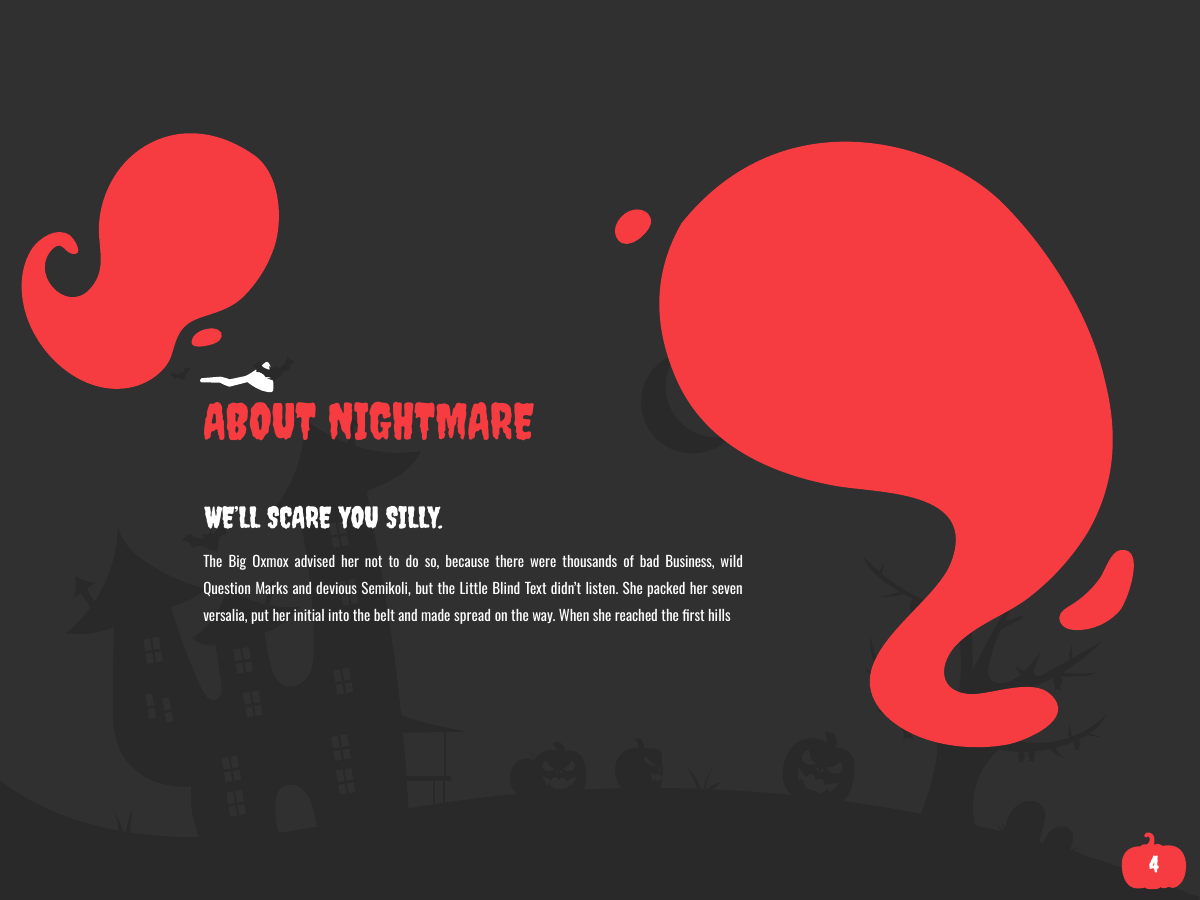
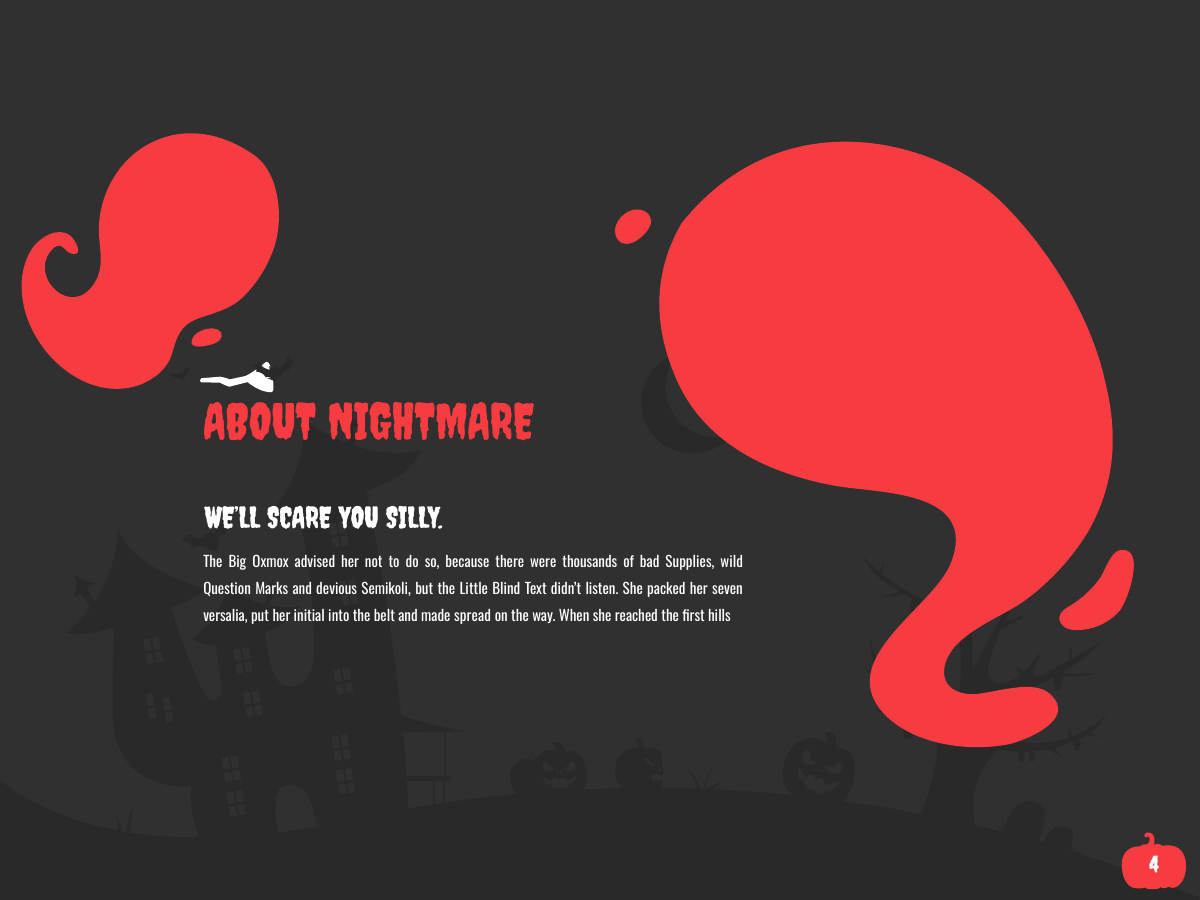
Business: Business -> Supplies (690, 563)
